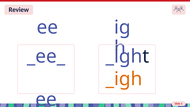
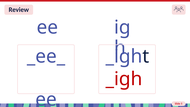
_igh colour: orange -> red (124, 79)
